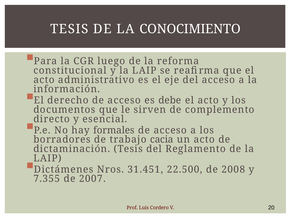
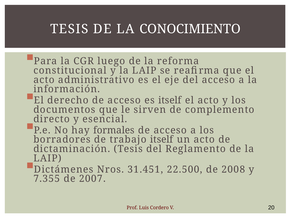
es debe: debe -> itself (170, 100)
trabajo cacia: cacia -> itself (162, 139)
